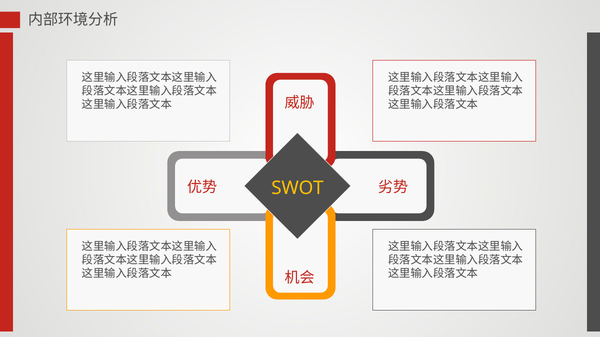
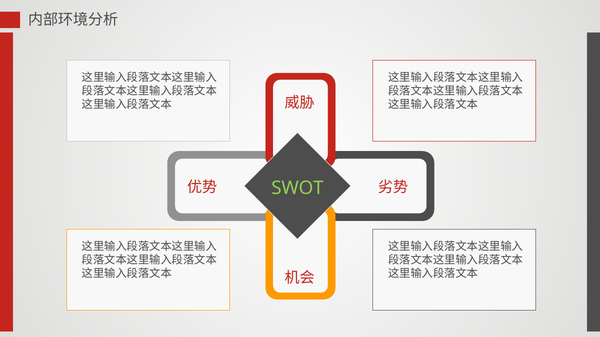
SWOT colour: yellow -> light green (297, 188)
